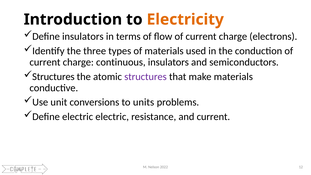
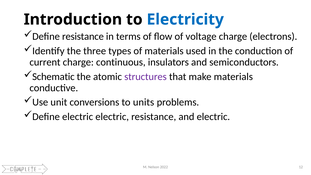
Electricity colour: orange -> blue (185, 19)
Define insulators: insulators -> resistance (83, 37)
flow of current: current -> voltage (201, 37)
Structures: Structures -> Schematic (53, 77)
and current: current -> electric (213, 117)
